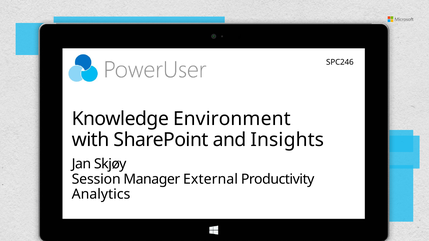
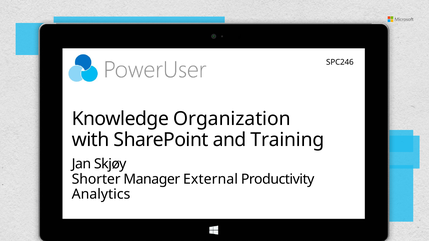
Environment: Environment -> Organization (232, 119)
Insights: Insights -> Training (287, 140)
Session: Session -> Shorter (96, 179)
